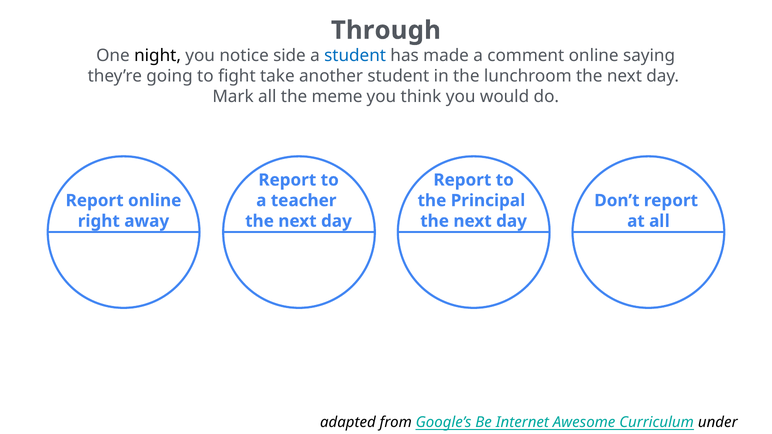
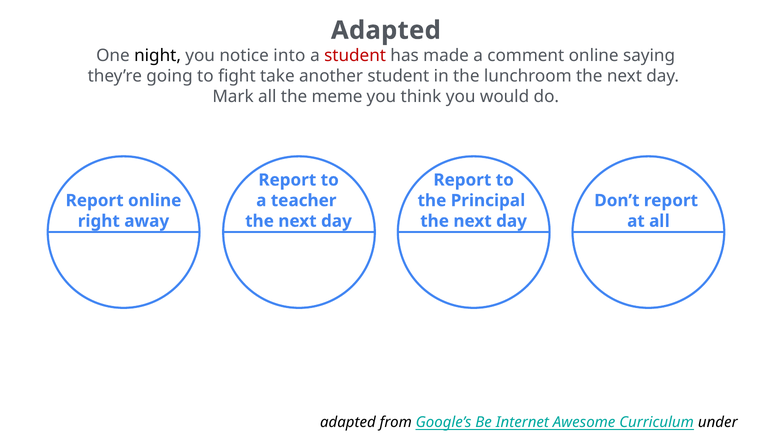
Through: Through -> Adapted (386, 30)
side: side -> into (289, 55)
student colour: blue -> red (355, 55)
